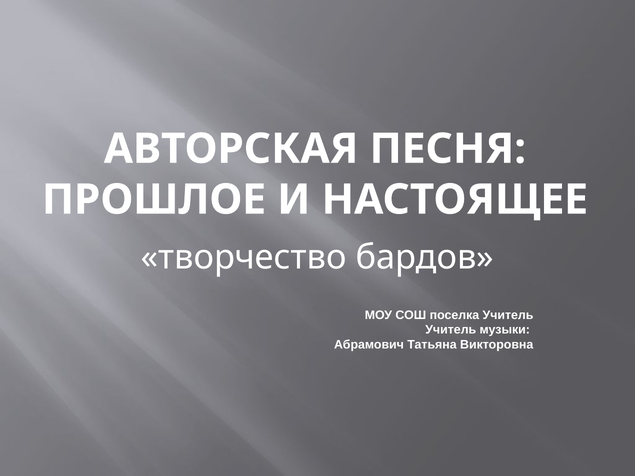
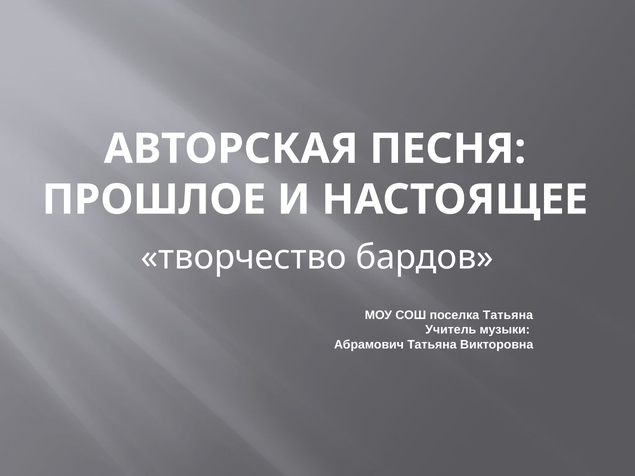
поселка Учитель: Учитель -> Татьяна (508, 315)
